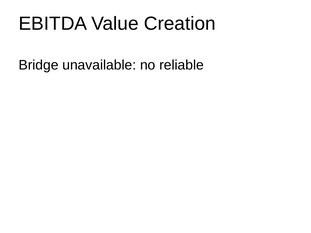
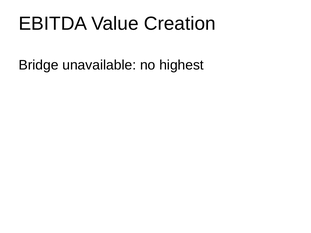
reliable: reliable -> highest (182, 65)
